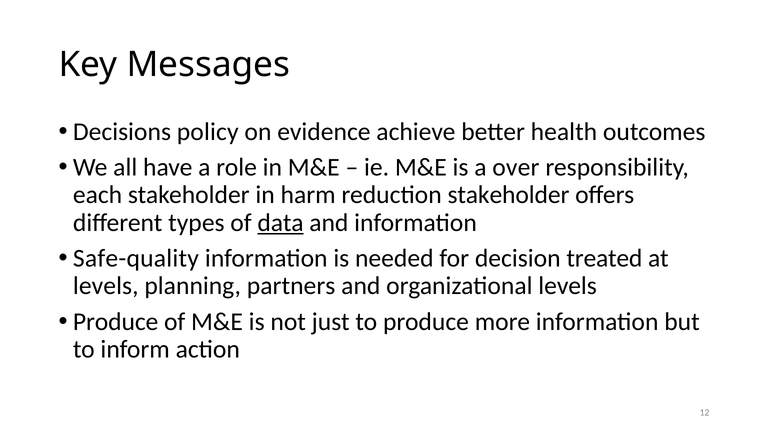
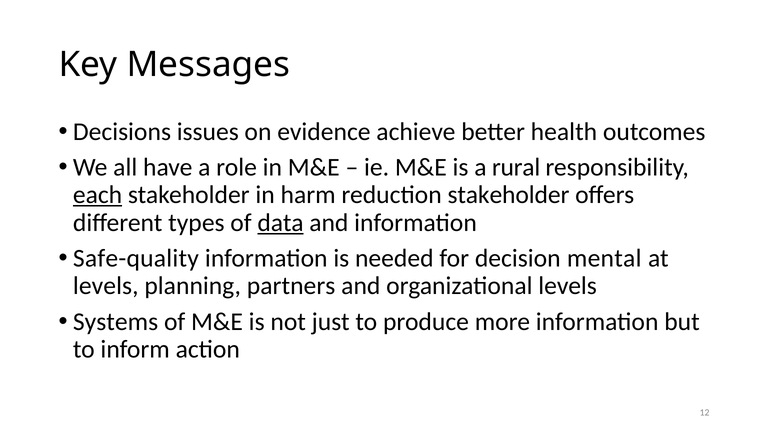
policy: policy -> issues (208, 132)
over: over -> rural (516, 167)
each underline: none -> present (98, 195)
treated: treated -> mental (604, 258)
Produce: Produce -> Systems (116, 322)
